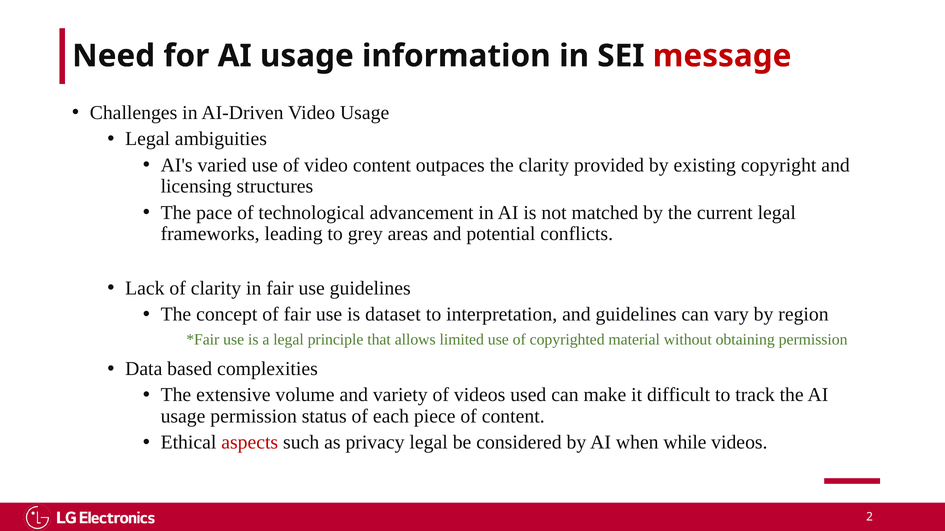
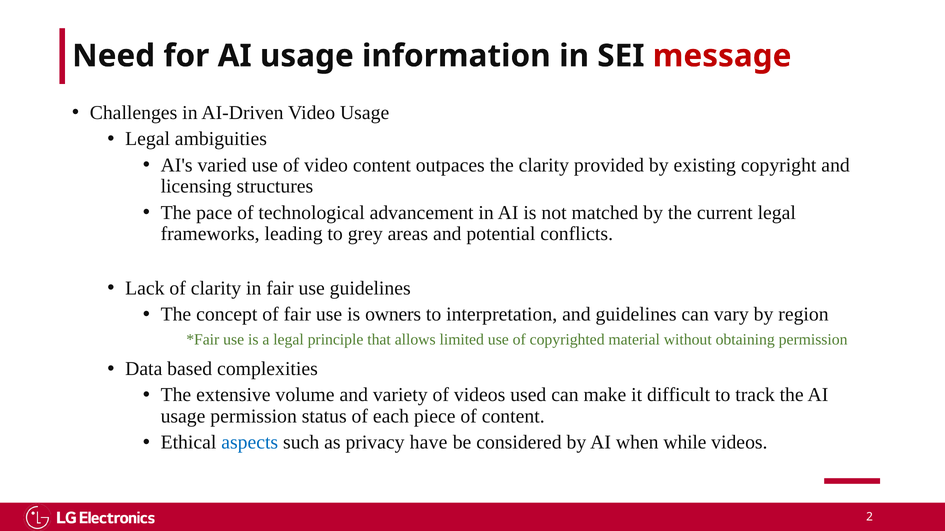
dataset: dataset -> owners (393, 315)
aspects colour: red -> blue (250, 443)
privacy legal: legal -> have (429, 443)
